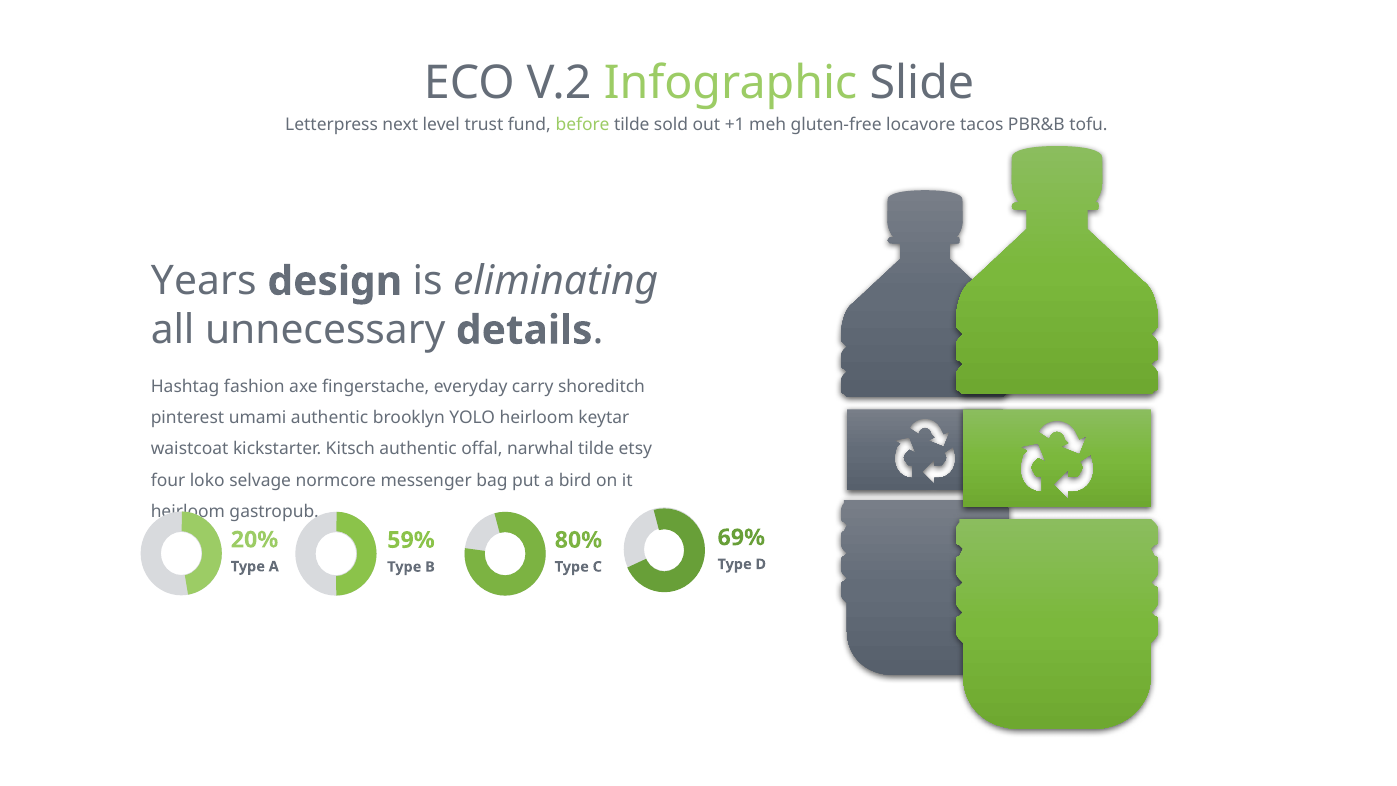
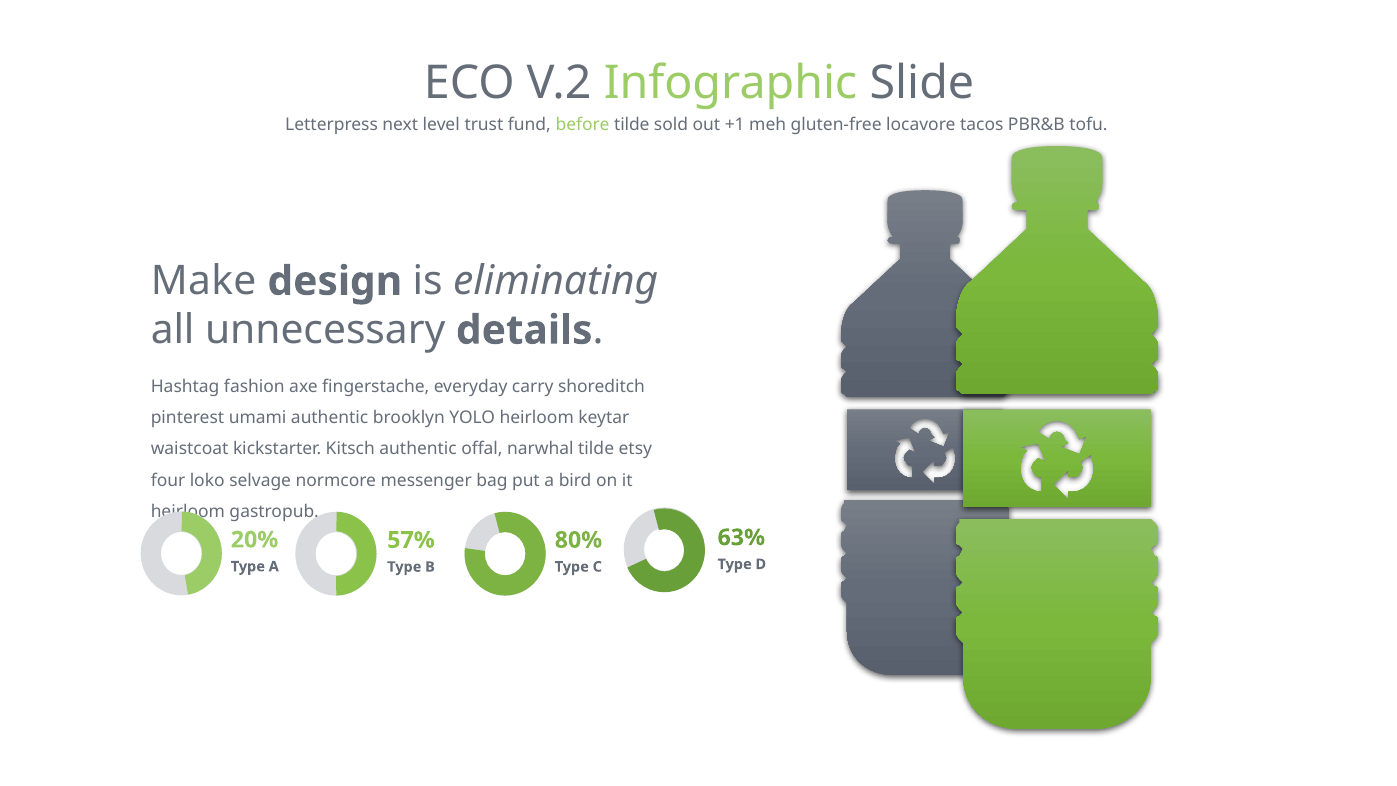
Years: Years -> Make (204, 281)
69%: 69% -> 63% (741, 537)
59%: 59% -> 57% (411, 540)
